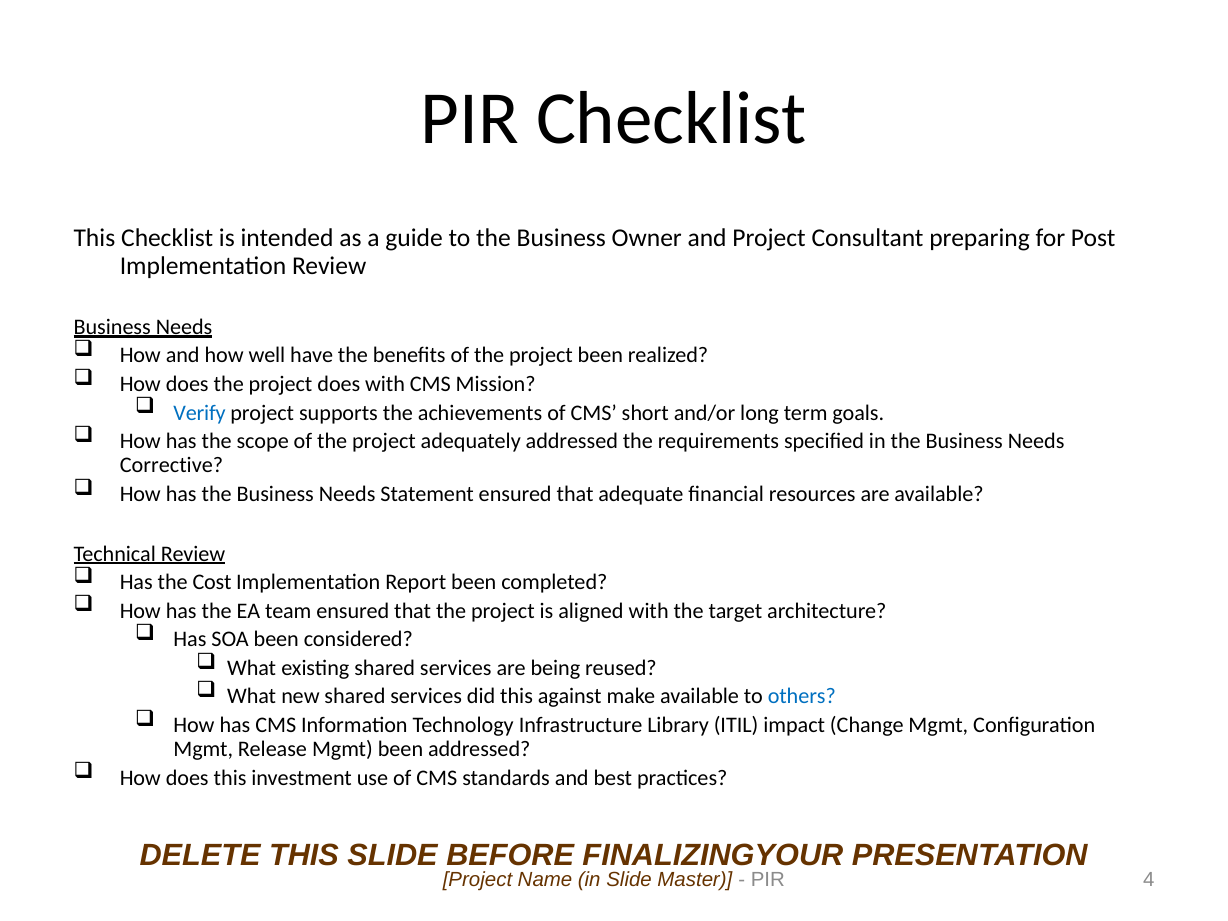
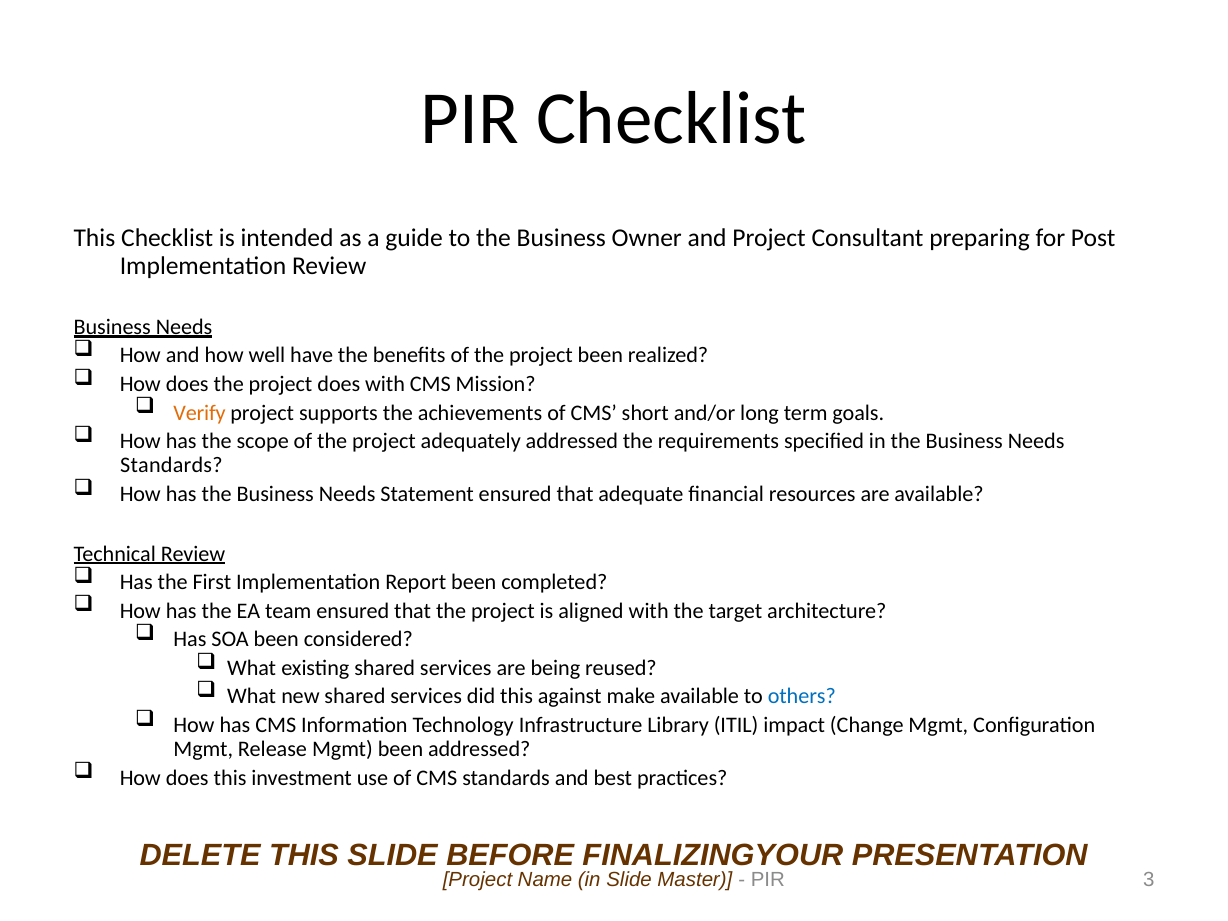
Verify colour: blue -> orange (200, 413)
Corrective: Corrective -> Standards (171, 465)
Cost: Cost -> First (212, 582)
4: 4 -> 3 (1149, 880)
